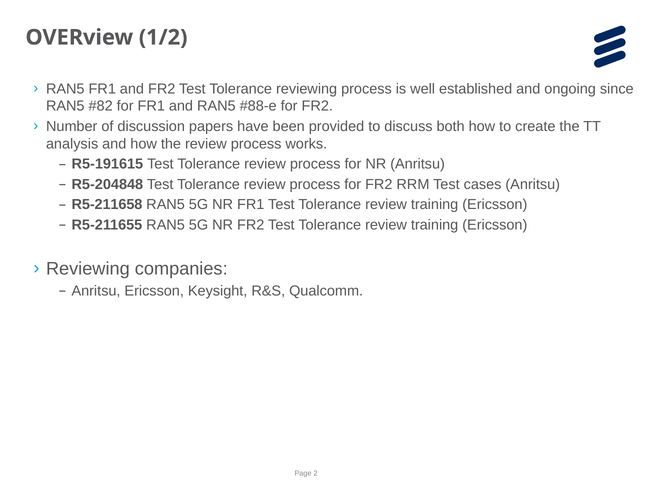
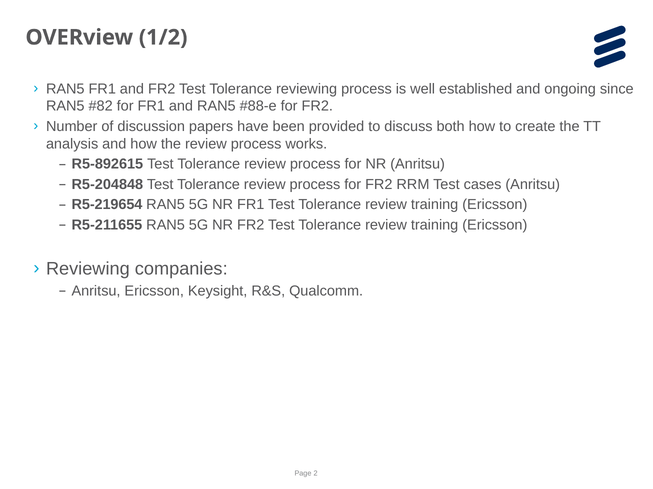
R5-191615: R5-191615 -> R5-892615 (107, 164)
R5-211658: R5-211658 -> R5-219654 (107, 205)
